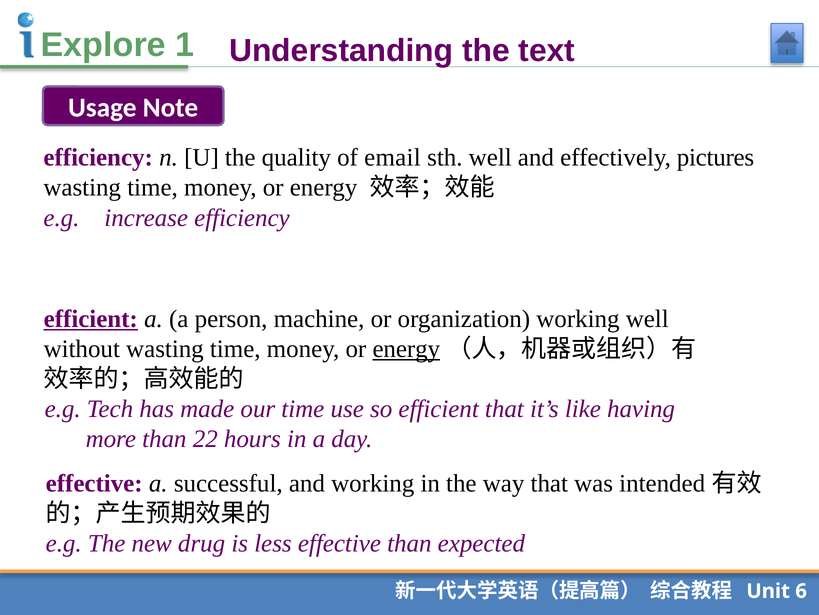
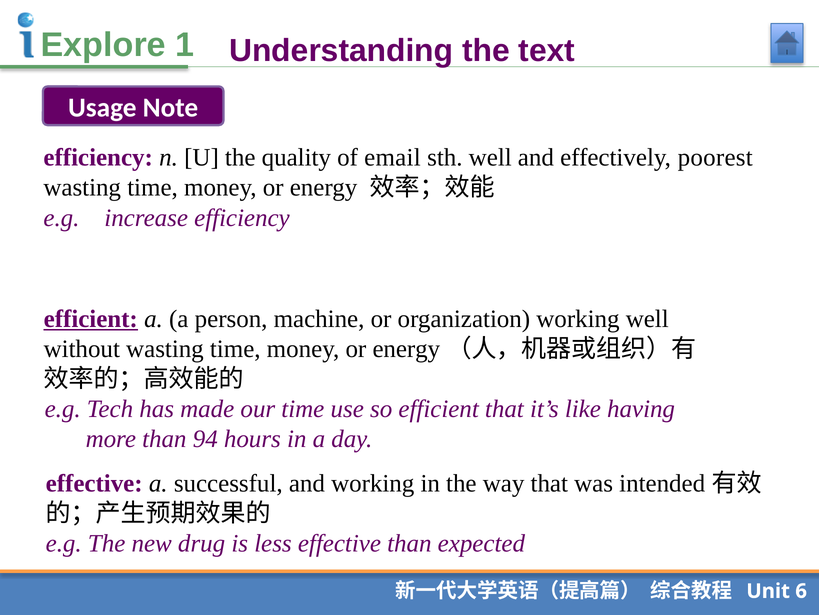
pictures: pictures -> poorest (715, 157)
energy underline: present -> none (406, 349)
22: 22 -> 94 (205, 439)
